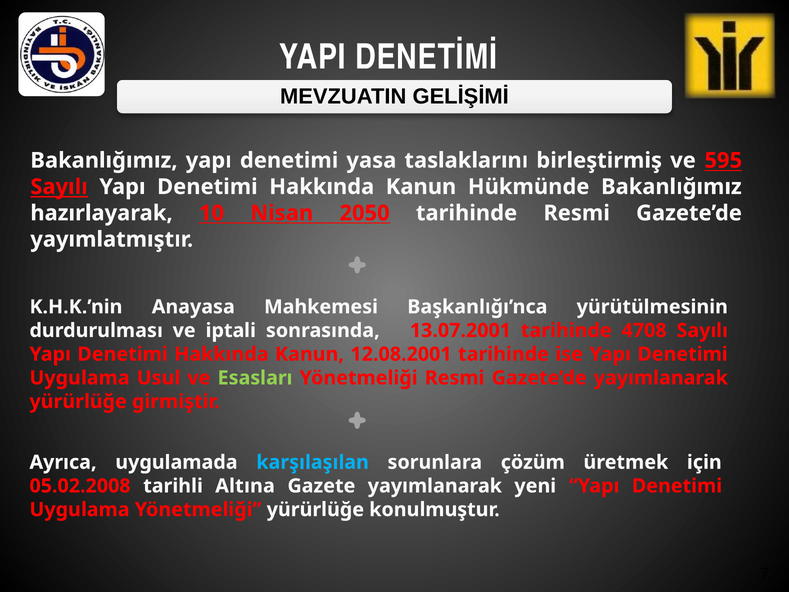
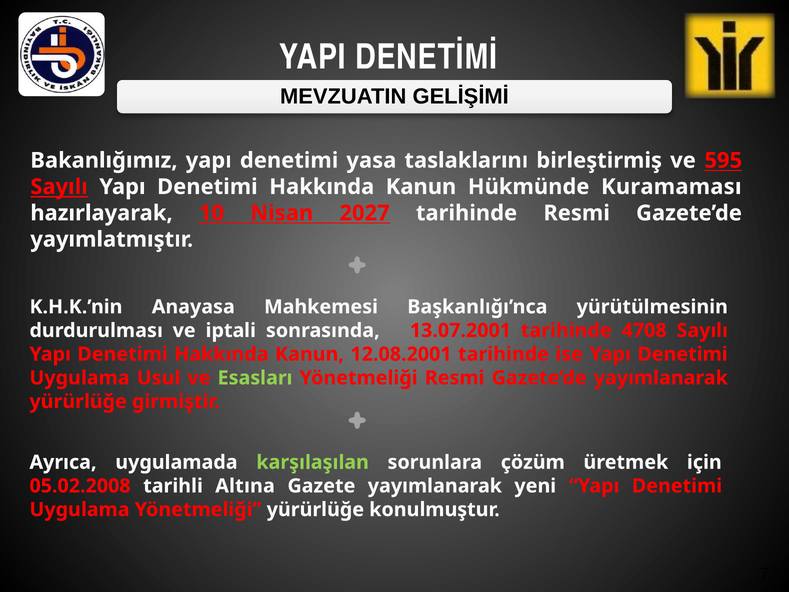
Hükmünde Bakanlığımız: Bakanlığımız -> Kuramaması (671, 187)
2050: 2050 -> 2027 (365, 213)
karşılaşılan colour: light blue -> light green (313, 462)
